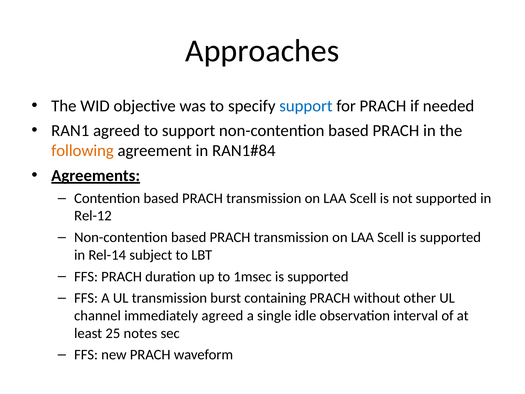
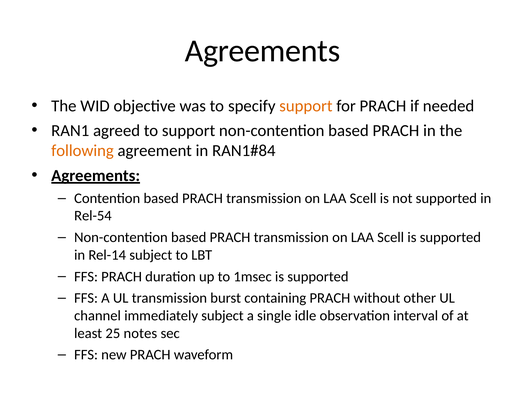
Approaches: Approaches -> Agreements (263, 51)
support colour: blue -> orange (306, 106)
Rel-12: Rel-12 -> Rel-54 (93, 216)
immediately agreed: agreed -> subject (222, 315)
